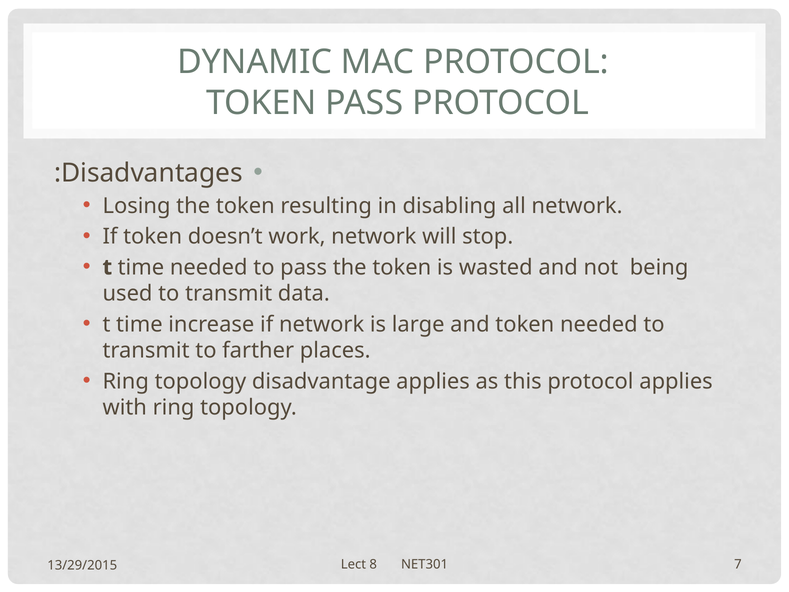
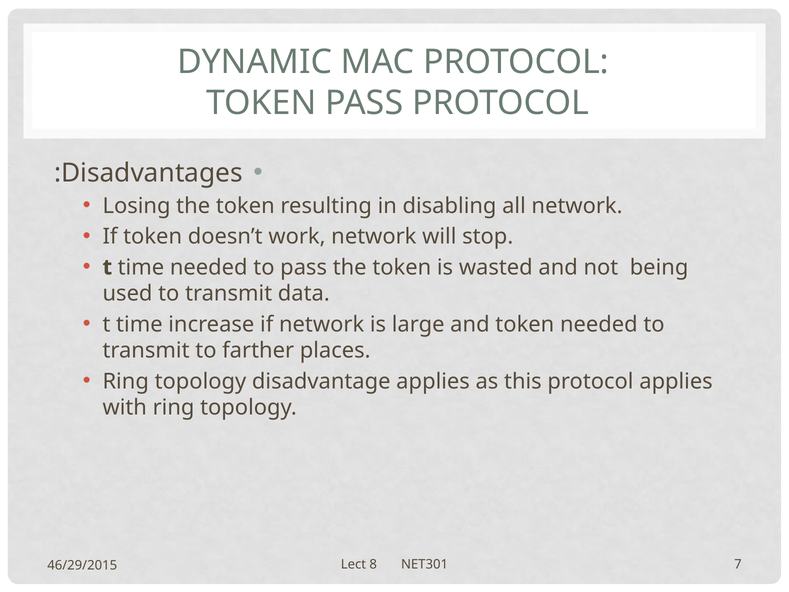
13/29/2015: 13/29/2015 -> 46/29/2015 (82, 565)
